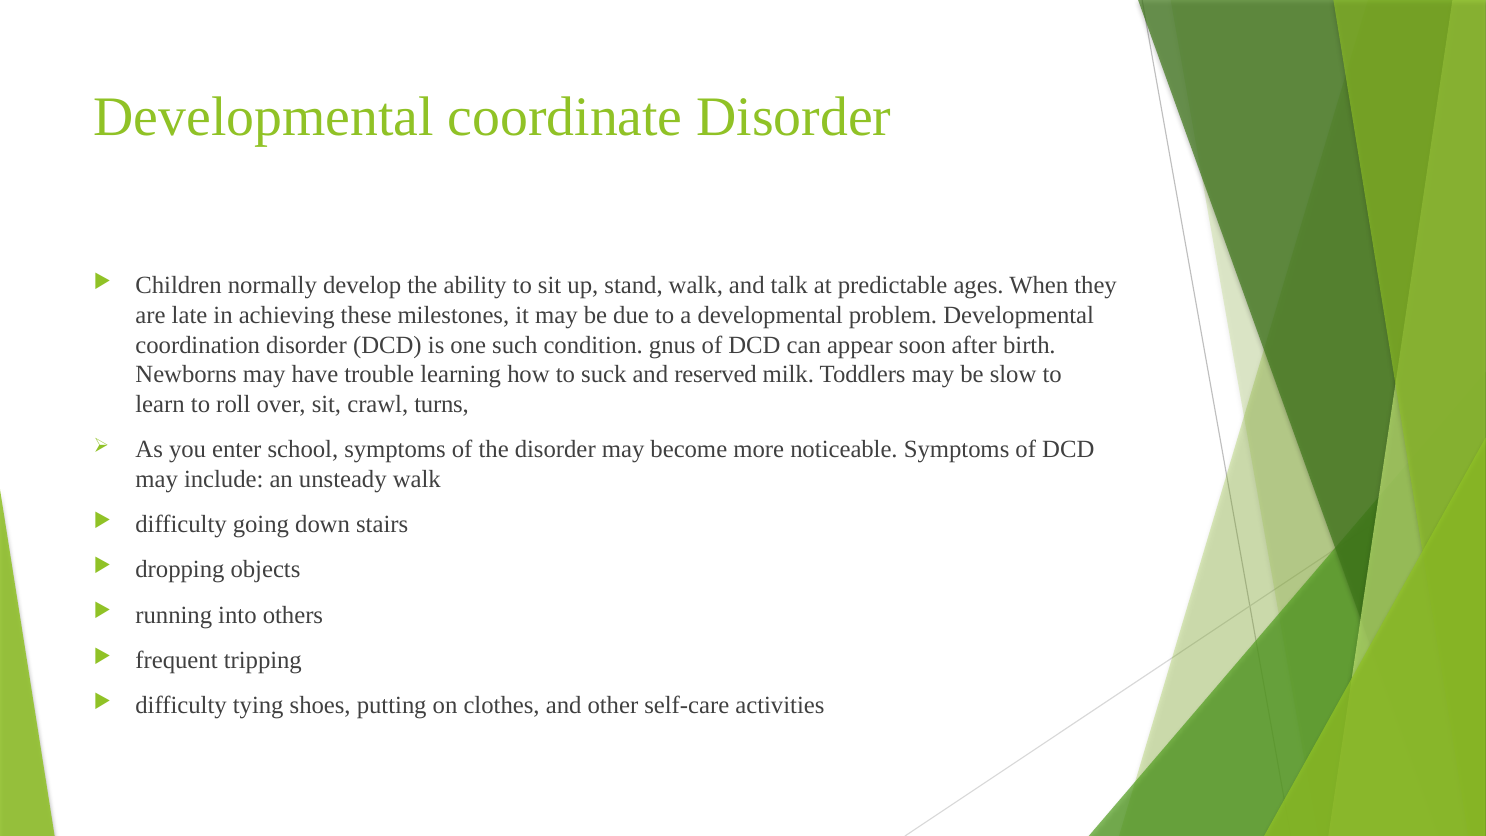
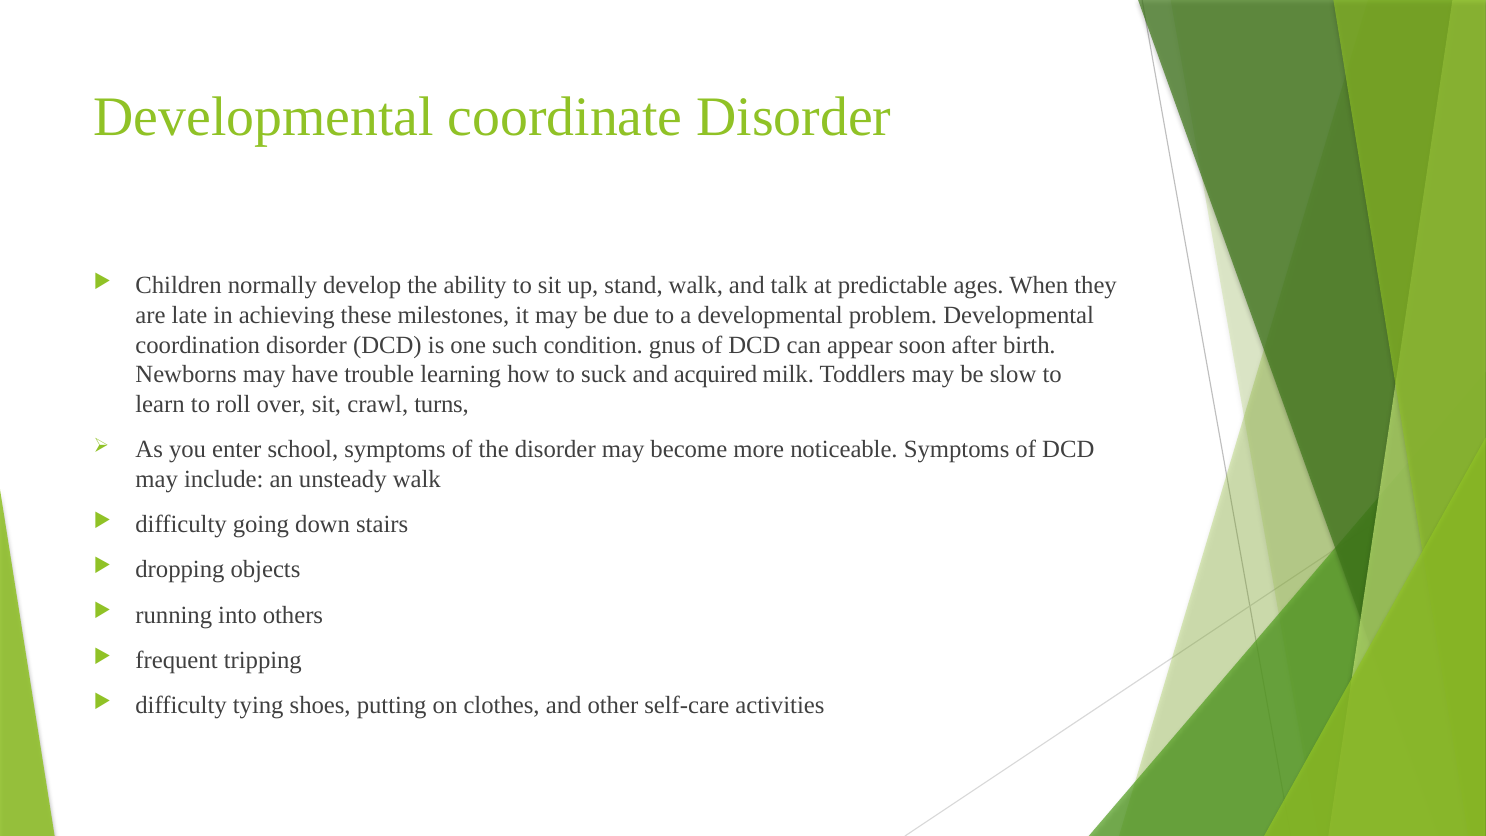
reserved: reserved -> acquired (716, 375)
